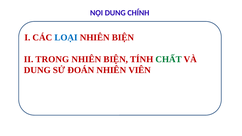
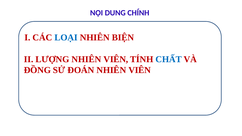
TRONG: TRONG -> LƯỢNG (52, 59)
BIỆN: BIỆN -> VIÊN (116, 59)
CHẤT colour: green -> blue (169, 59)
DUNG: DUNG -> ĐỒNG (37, 70)
